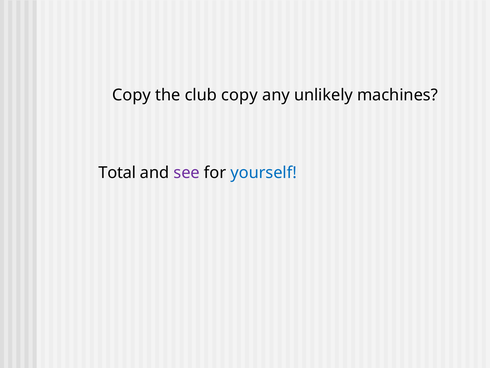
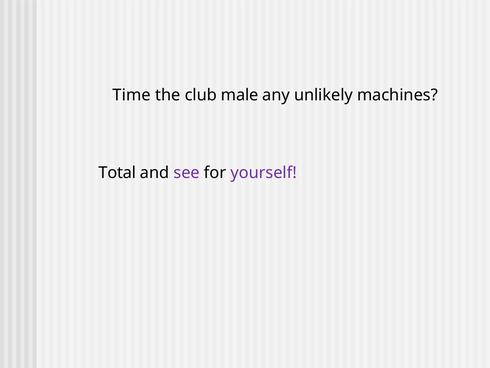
Copy: Copy -> Time (132, 95)
club copy: copy -> male (240, 95)
yourself colour: blue -> purple (264, 173)
